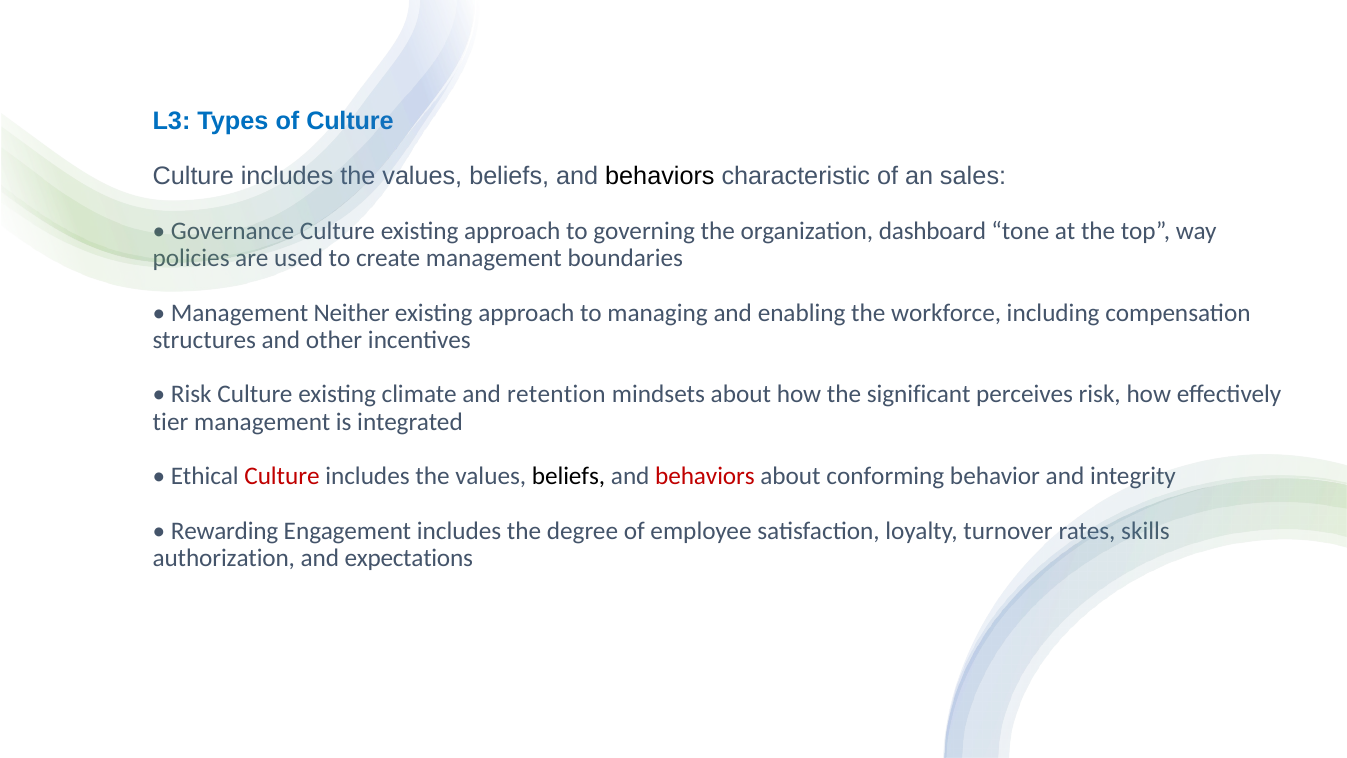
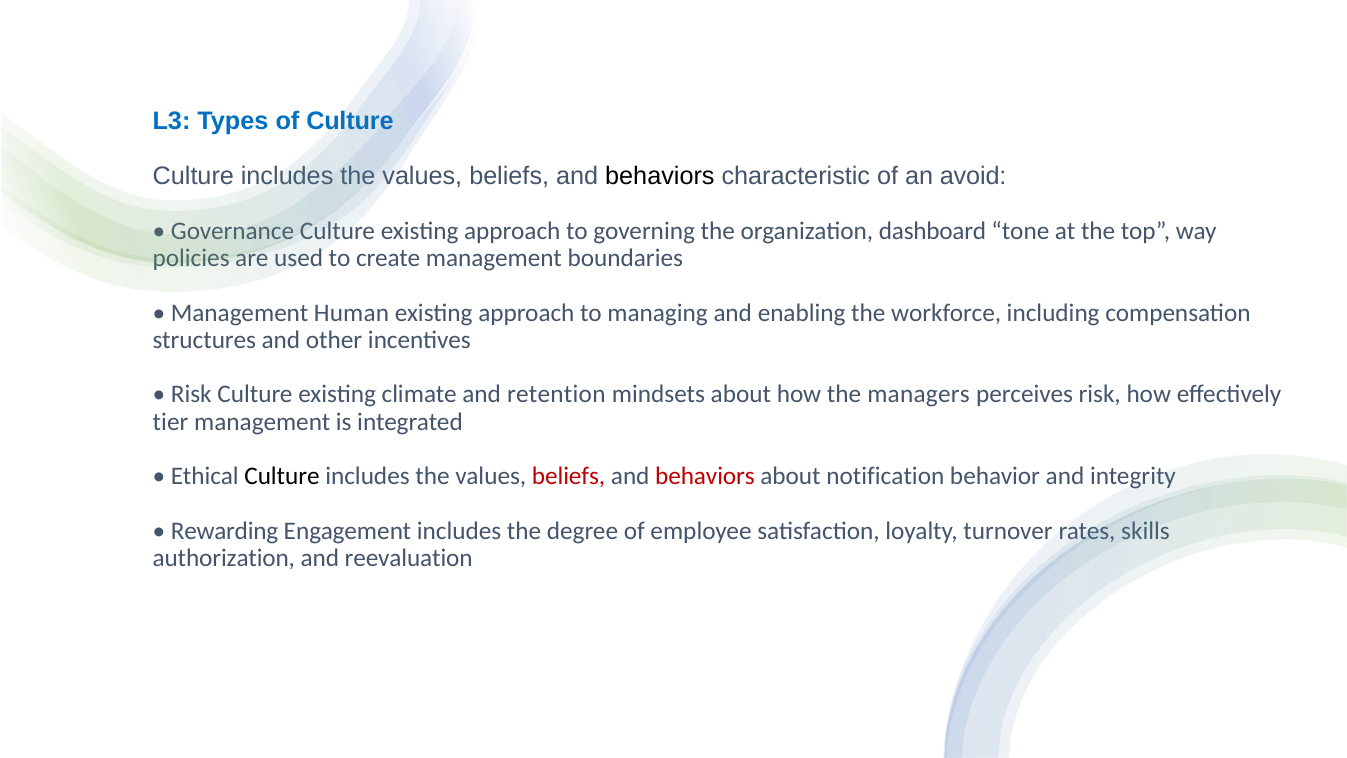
sales: sales -> avoid (973, 176)
Neither: Neither -> Human (352, 313)
significant: significant -> managers (919, 394)
Culture colour: red -> black (282, 476)
beliefs colour: black -> red (569, 476)
conforming: conforming -> notification (885, 476)
expectations: expectations -> reevaluation (409, 558)
